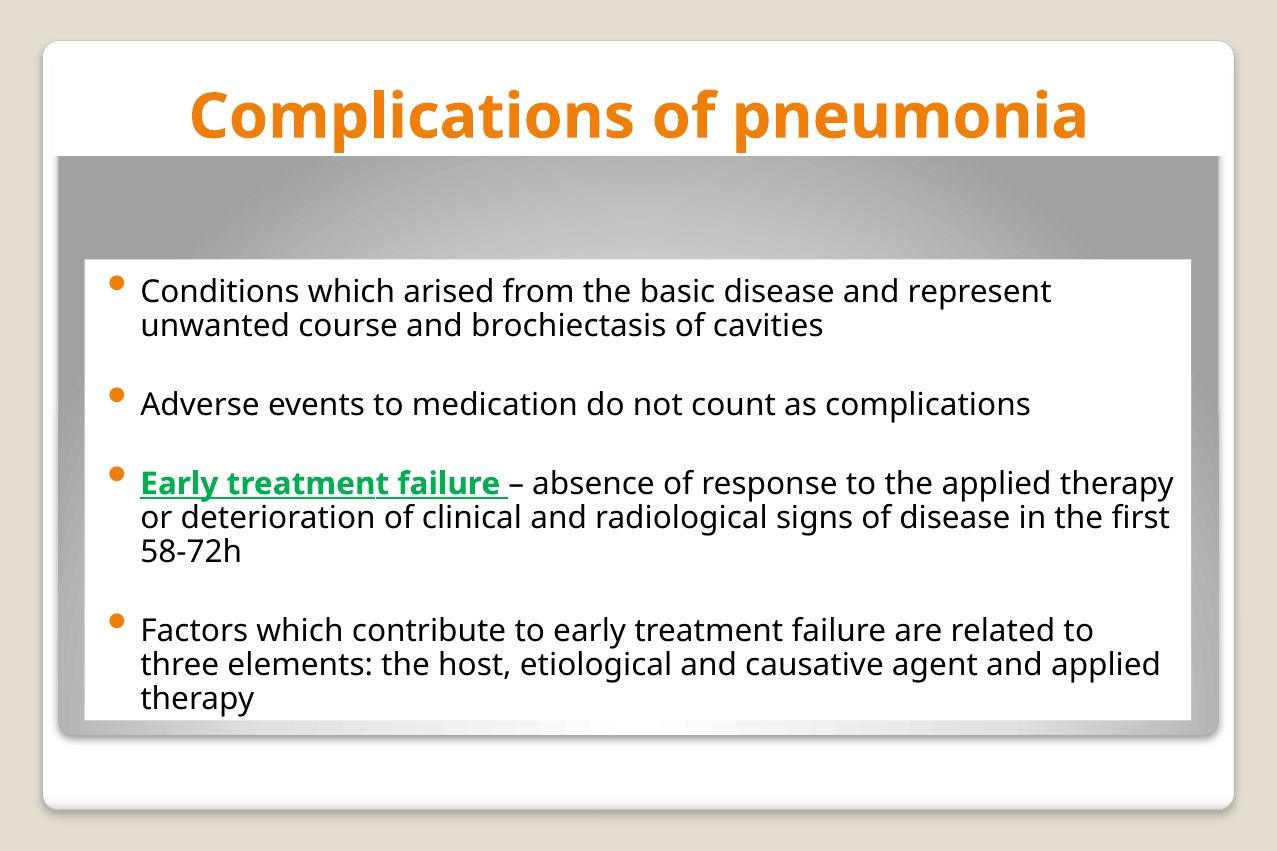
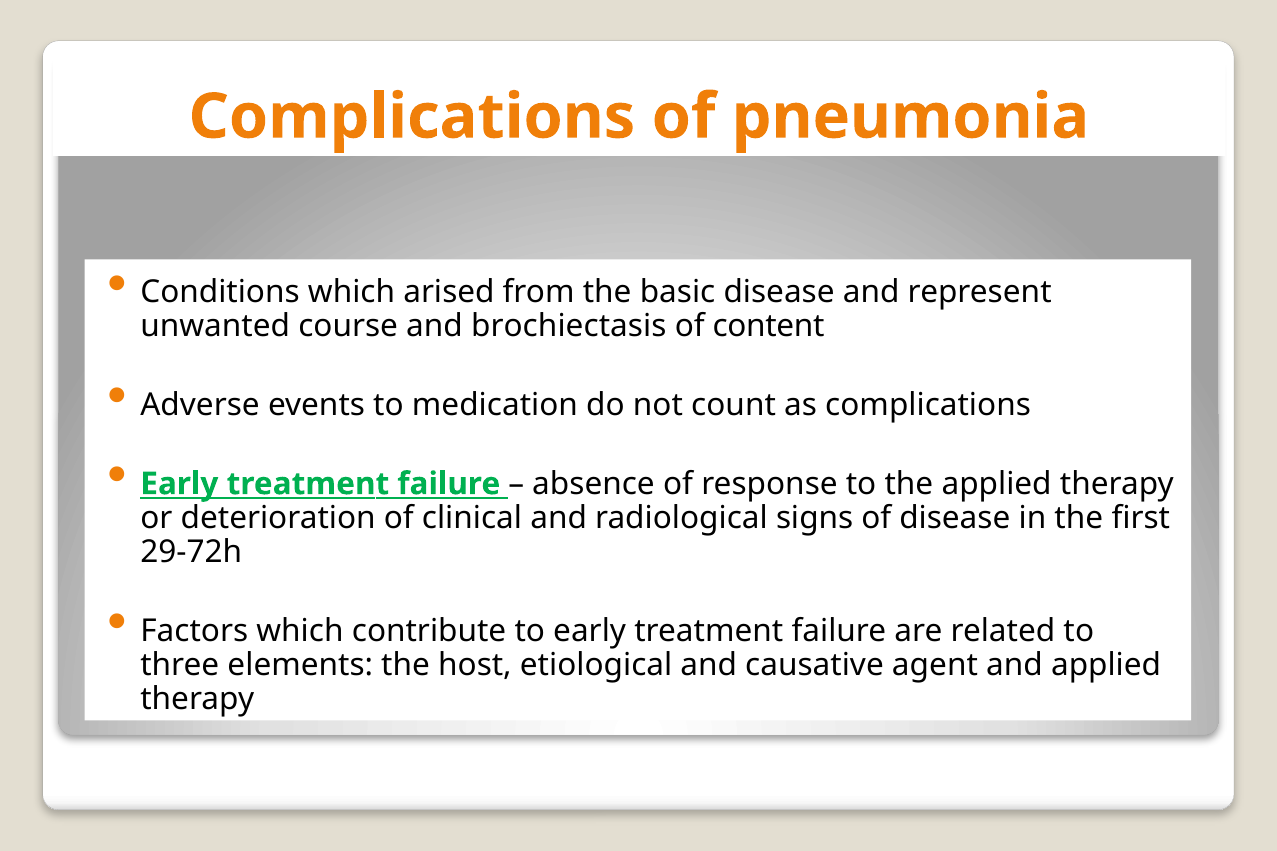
cavities: cavities -> content (768, 326)
58-72h: 58-72h -> 29-72h (191, 552)
